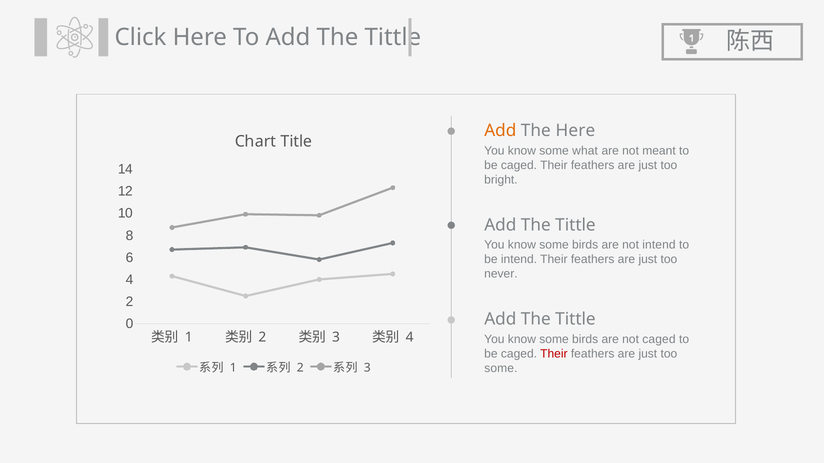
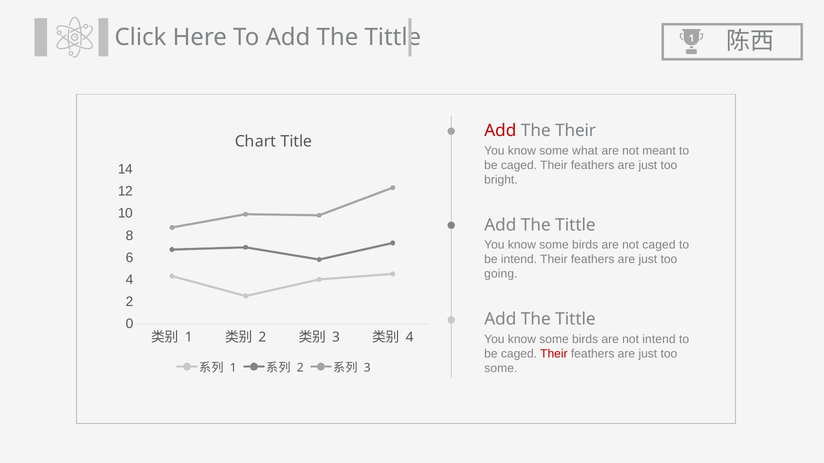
Add colour: orange -> red (500, 131)
The Here: Here -> Their (576, 131)
not intend: intend -> caged (659, 245)
never: never -> going (501, 274)
not caged: caged -> intend (659, 340)
